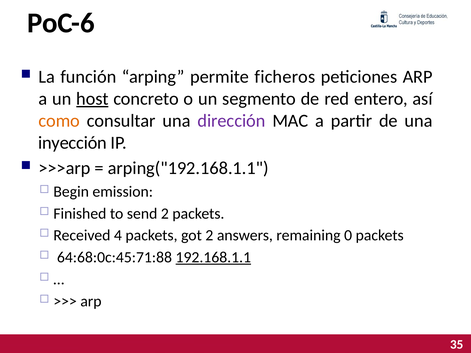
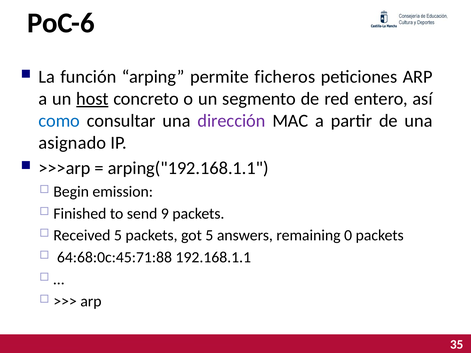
como colour: orange -> blue (59, 121)
inyección: inyección -> asignado (72, 143)
send 2: 2 -> 9 (165, 214)
Received 4: 4 -> 5 (118, 236)
got 2: 2 -> 5 (209, 236)
192.168.1.1 underline: present -> none (213, 258)
